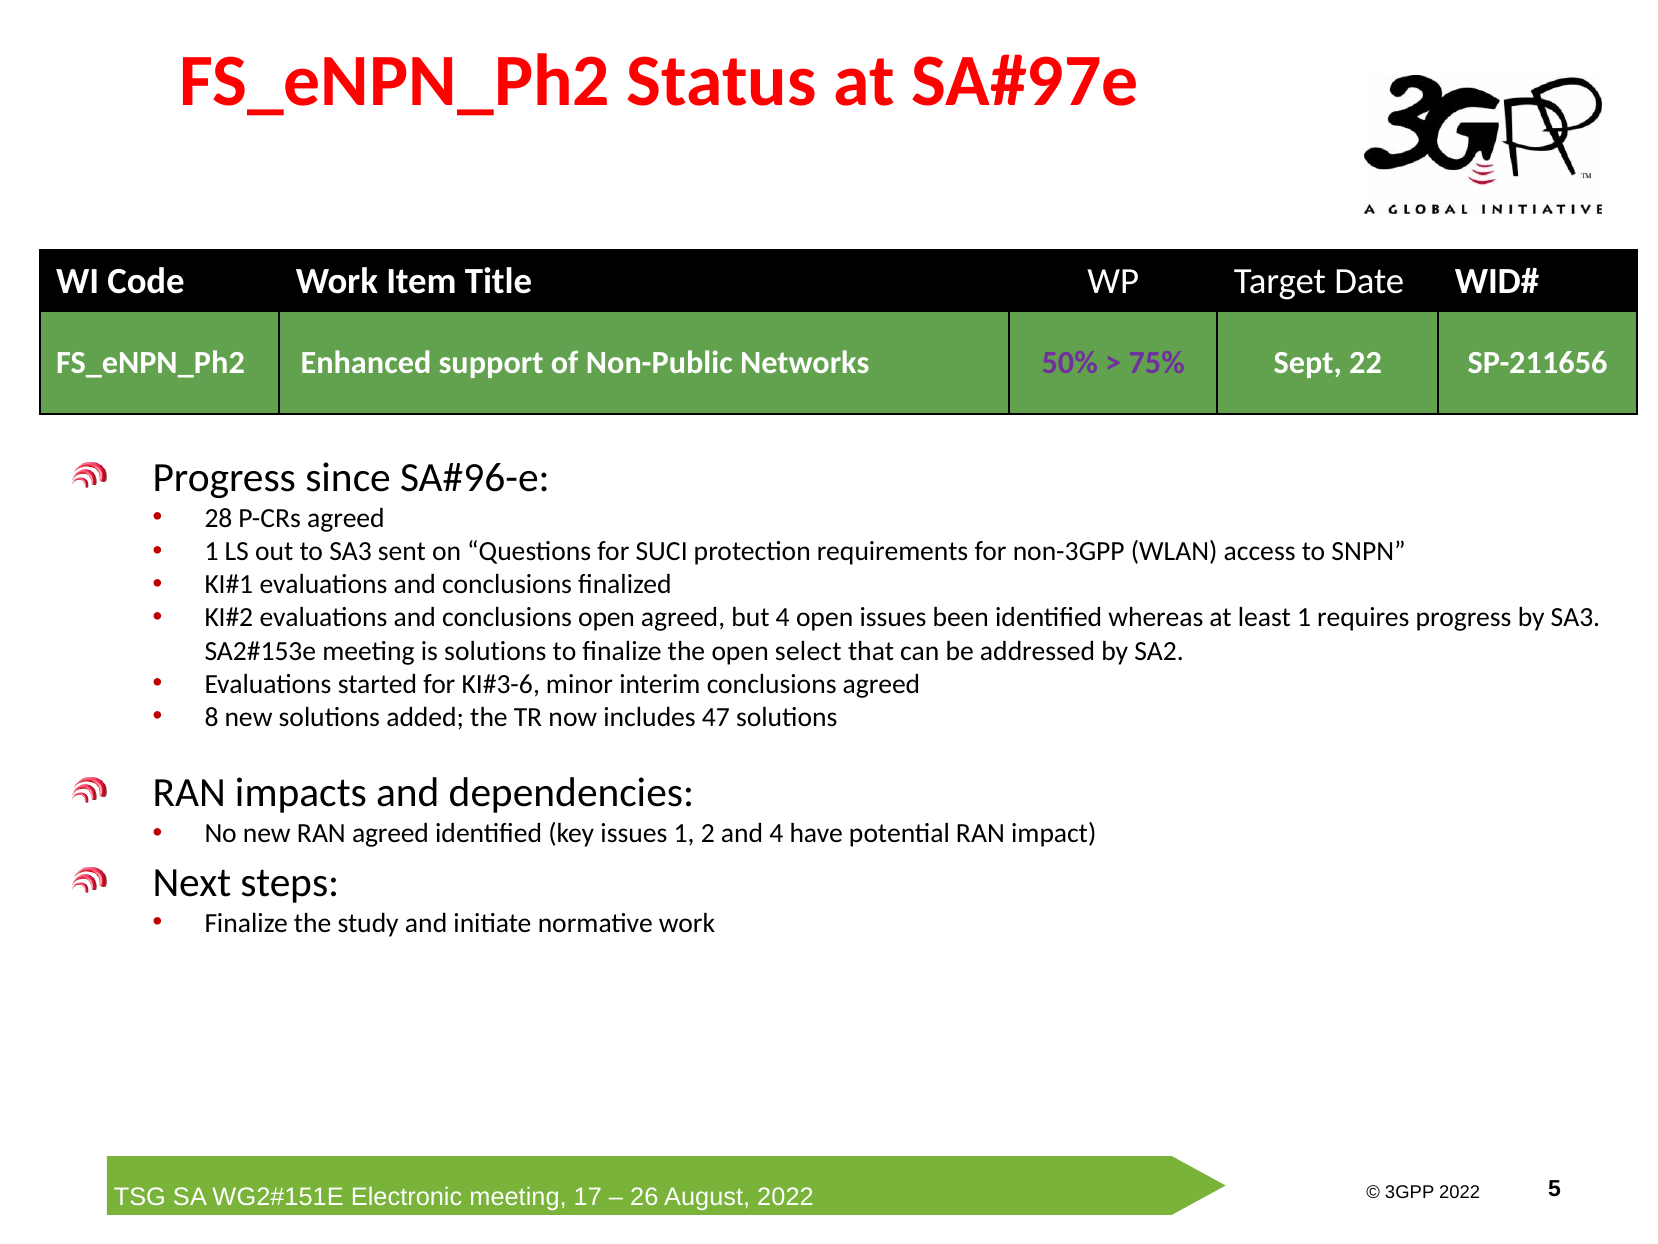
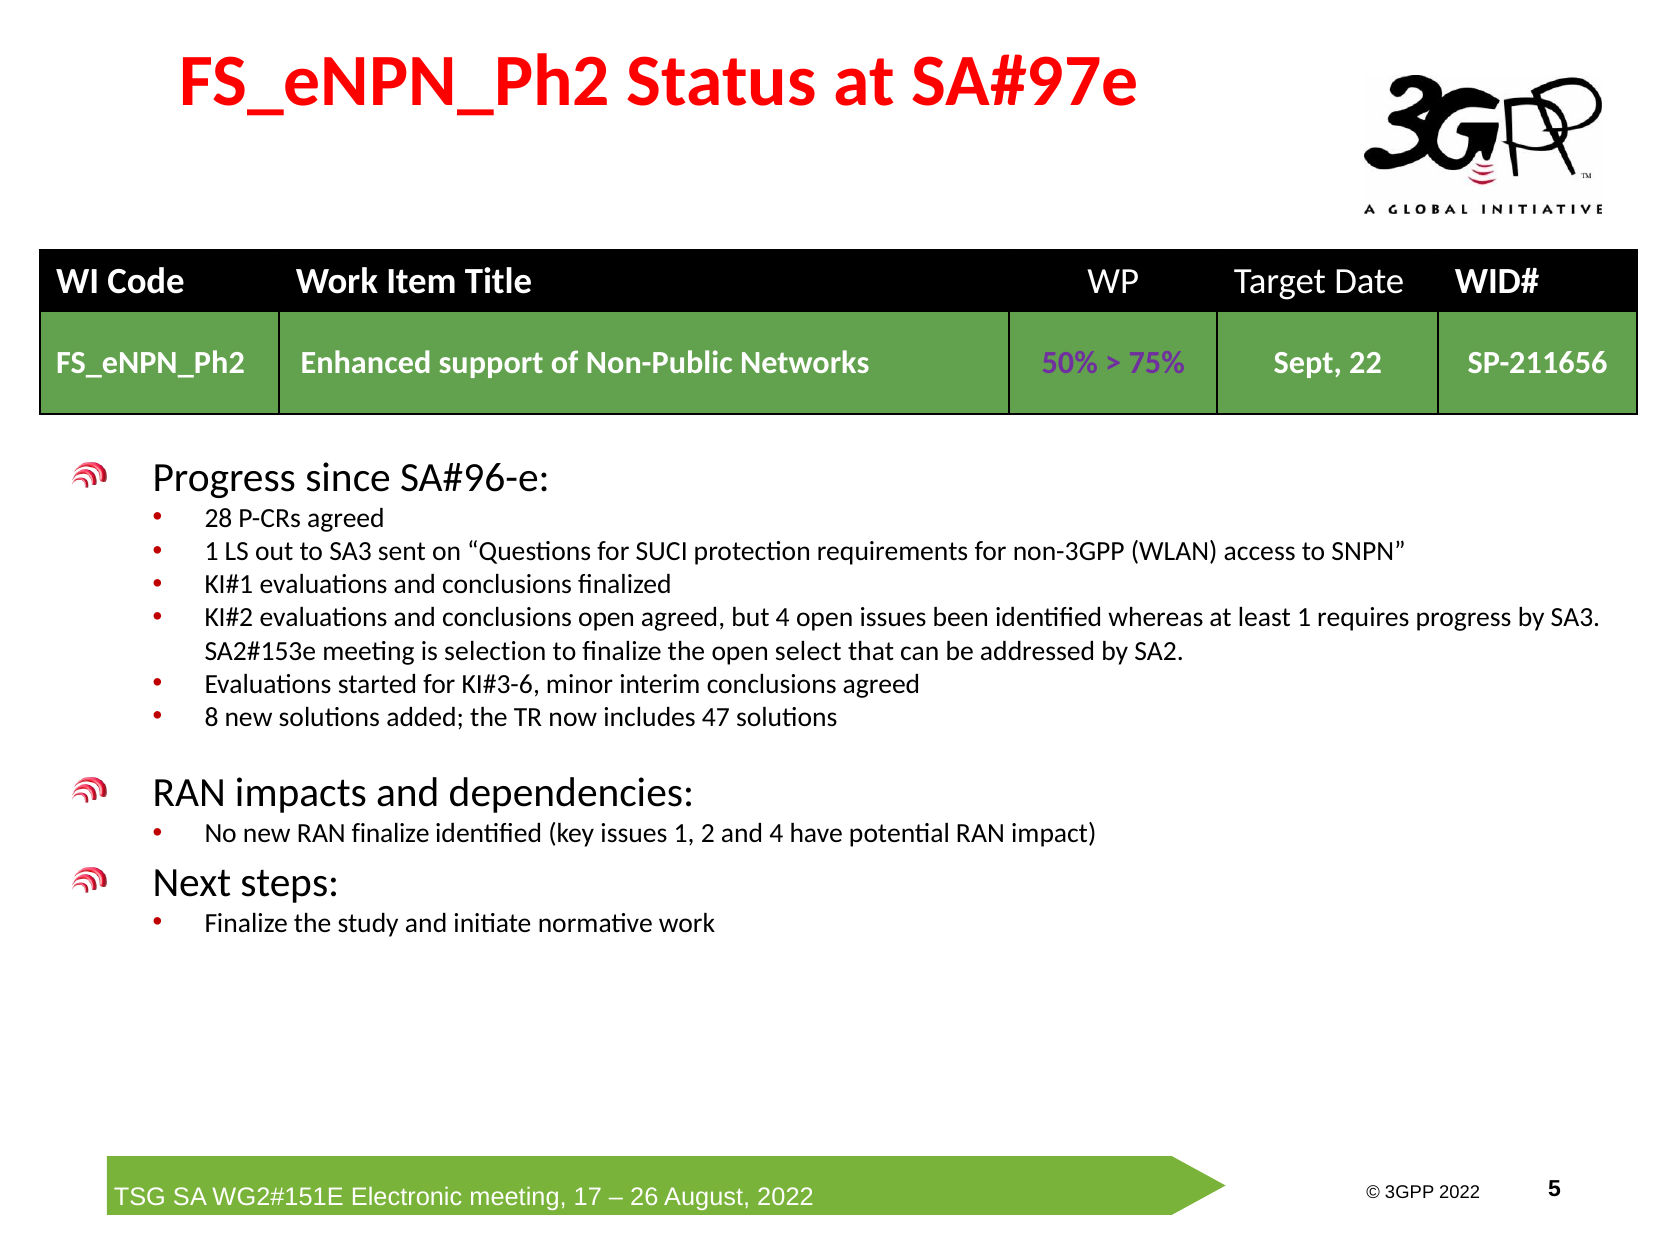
is solutions: solutions -> selection (495, 651)
RAN agreed: agreed -> finalize (391, 833)
